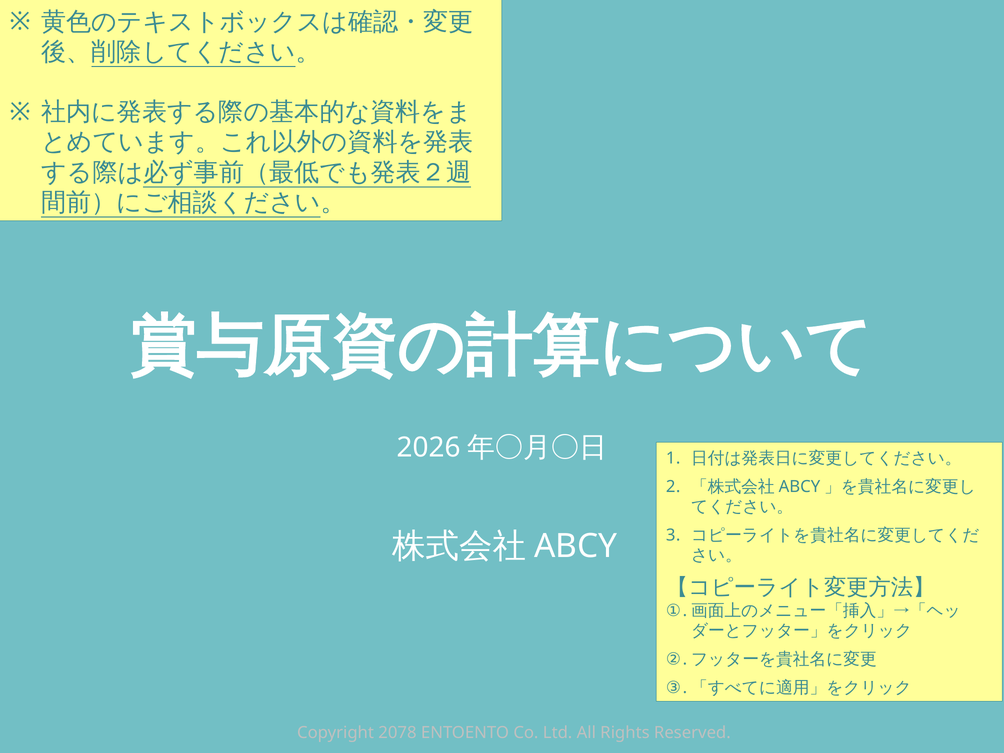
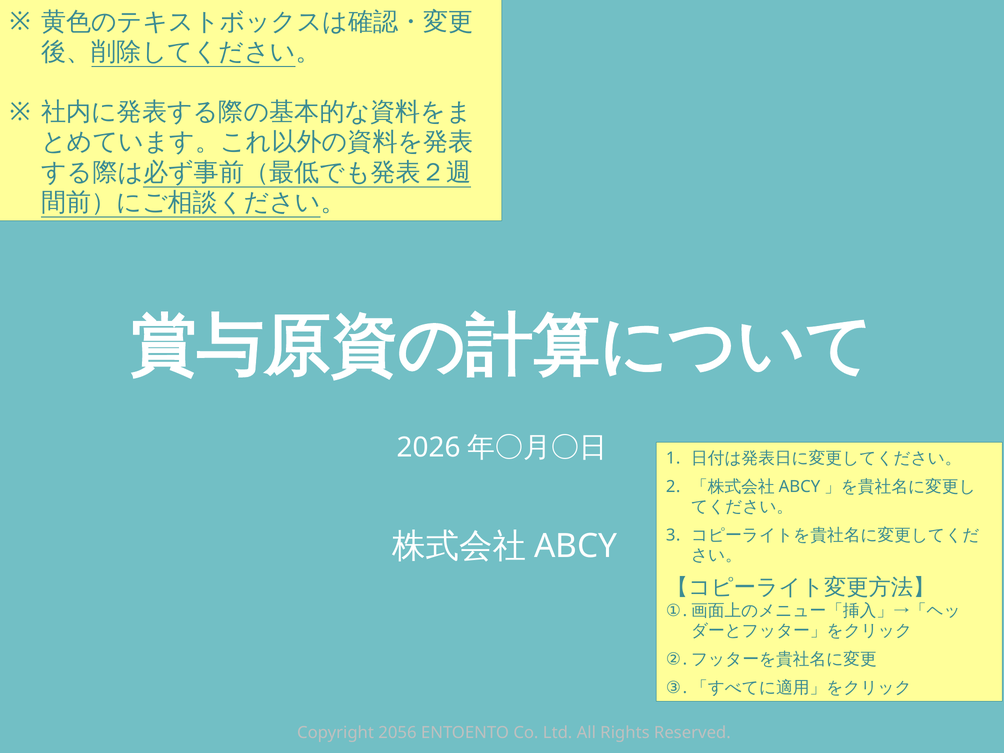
2078: 2078 -> 2056 (397, 733)
